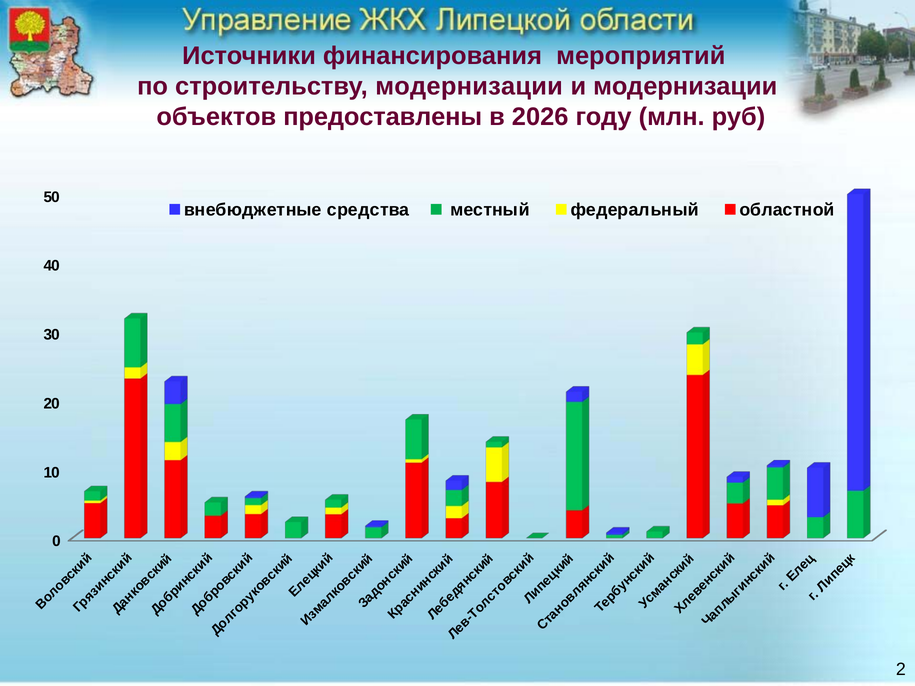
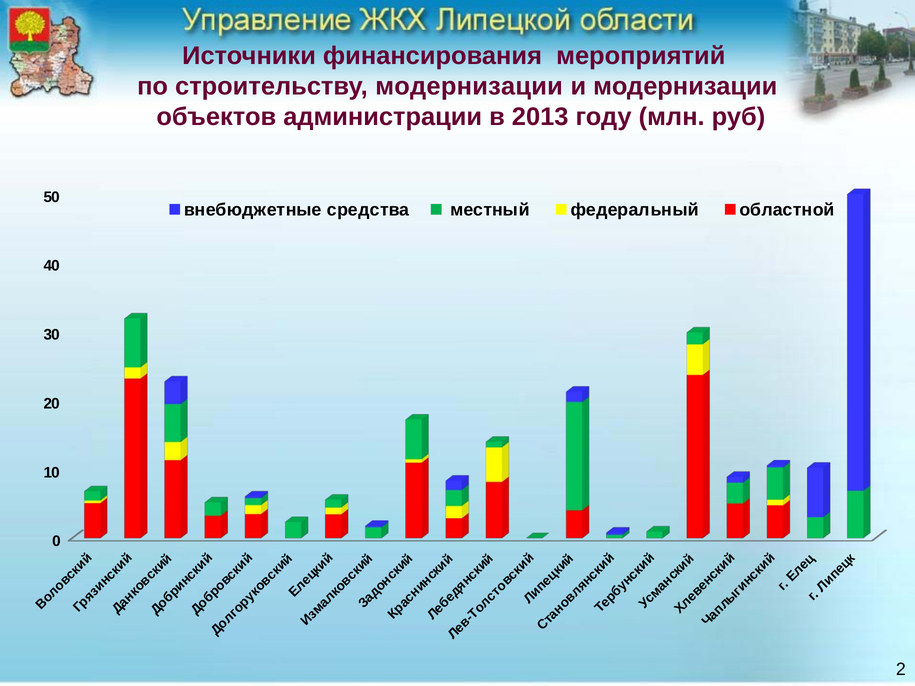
предоставлены: предоставлены -> администрации (383, 117)
2026: 2026 -> 2013 (540, 117)
